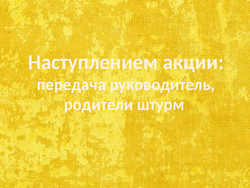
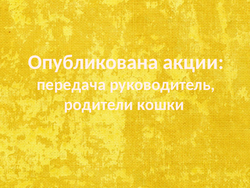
Наступлением: Наступлением -> Опубликована (93, 62)
штурм: штурм -> кошки (161, 104)
